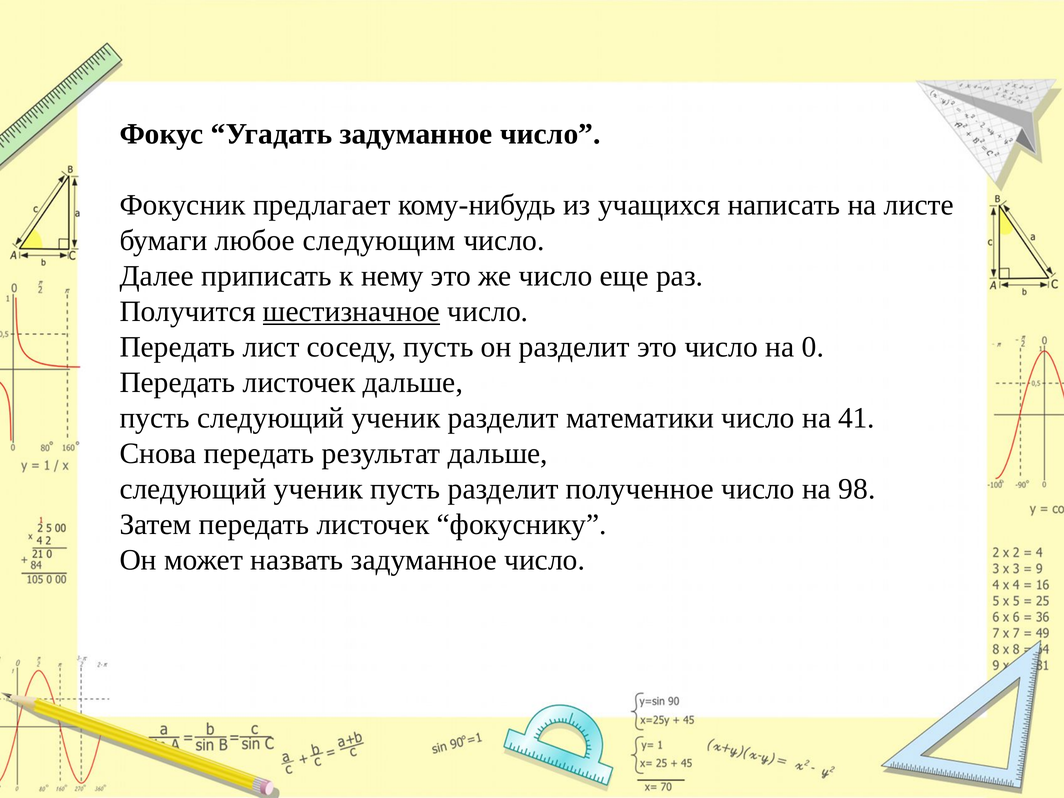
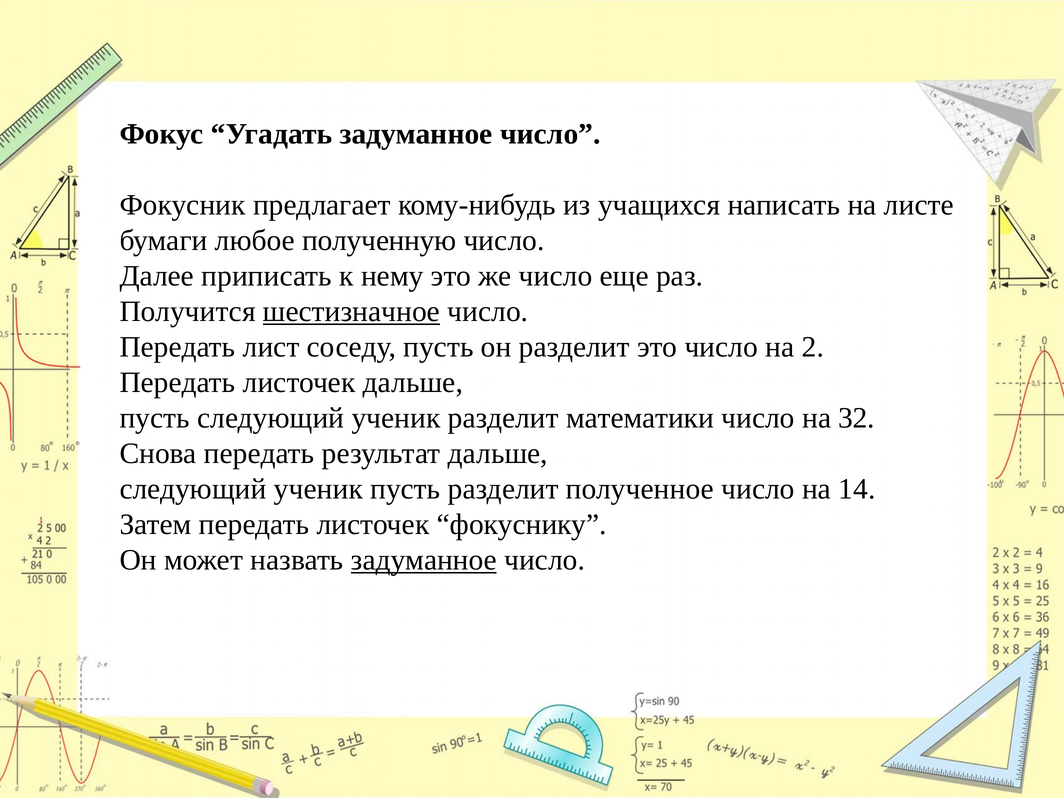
следующим: следующим -> полученную (379, 241)
0: 0 -> 2 (813, 347)
41: 41 -> 32 (857, 418)
98: 98 -> 14 (857, 489)
задуманное underline: none -> present (424, 560)
